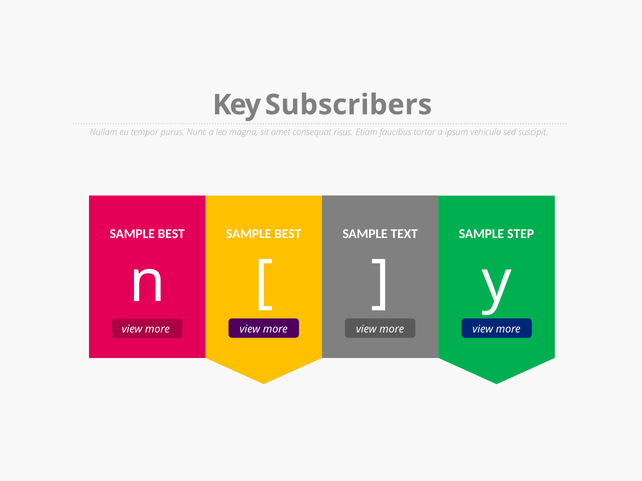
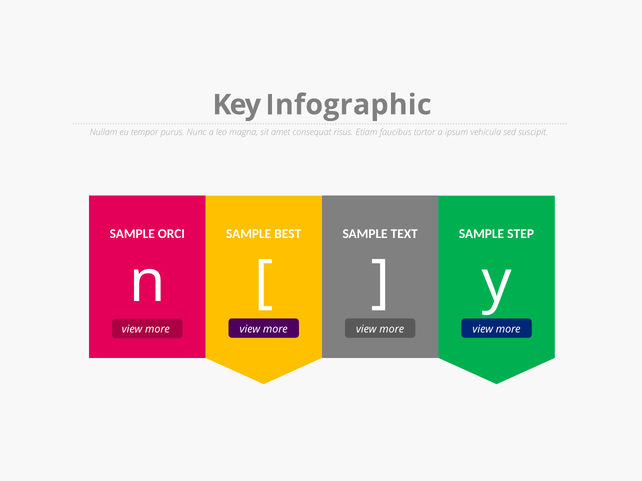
Subscribers: Subscribers -> Infographic (348, 105)
BEST: BEST -> ORCI (171, 234)
